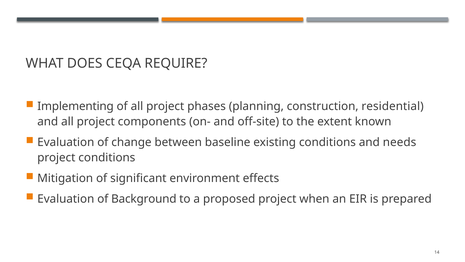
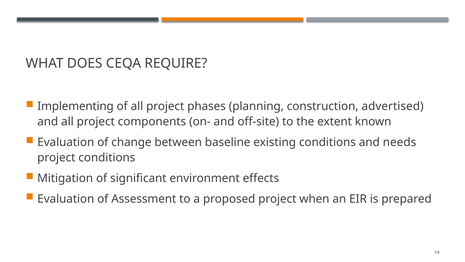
residential: residential -> advertised (393, 106)
Background: Background -> Assessment (144, 199)
